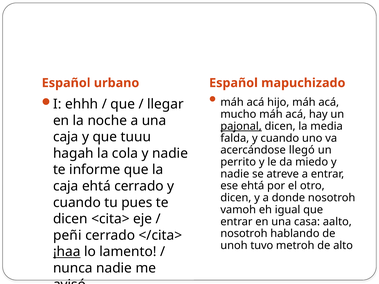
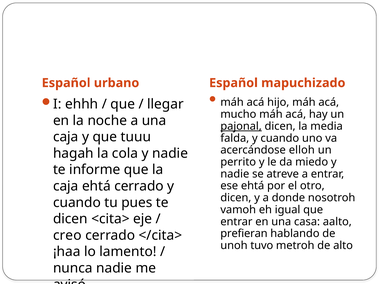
llegó: llegó -> elloh (302, 150)
nosotroh: nosotroh -> prefieran (244, 234)
peñi: peñi -> creo (67, 236)
¡haa underline: present -> none (67, 252)
